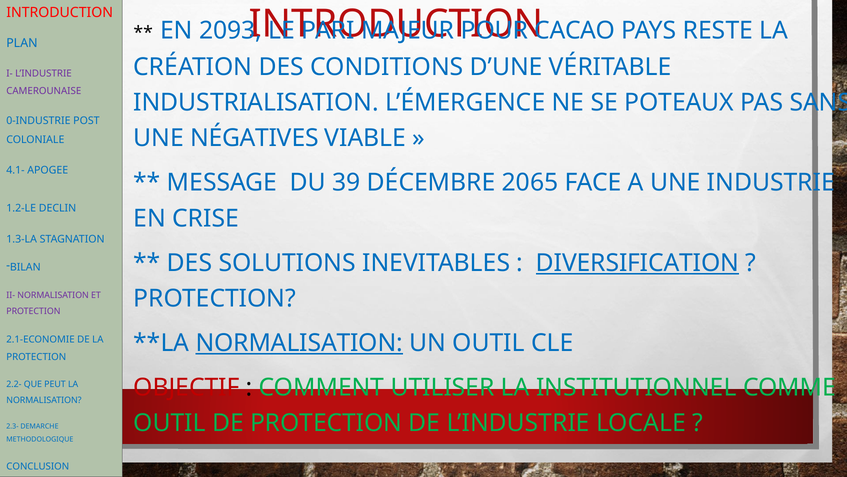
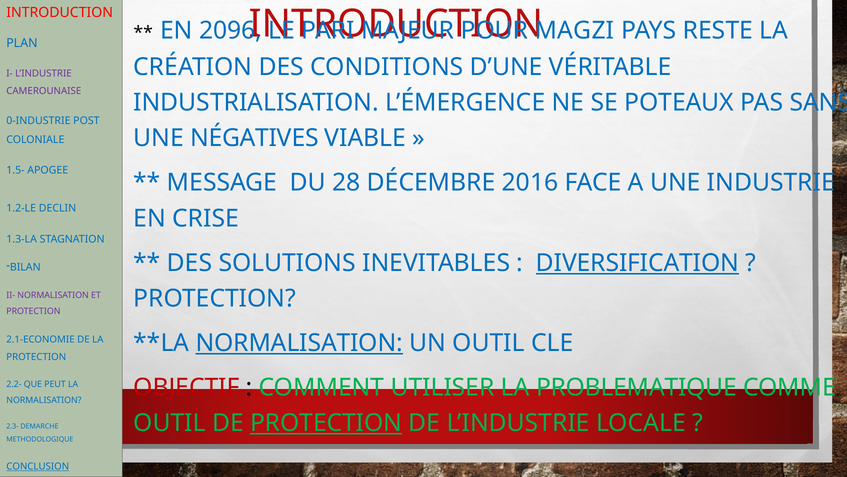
2093: 2093 -> 2096 (231, 31)
CACAO: CACAO -> MAGZI (574, 31)
4.1-: 4.1- -> 1.5- (15, 170)
39: 39 -> 28 (346, 183)
2065: 2065 -> 2016 (530, 183)
INSTITUTIONNEL: INSTITUTIONNEL -> PROBLEMATIQUE (636, 387)
PROTECTION underline: none -> present (326, 423)
CONCLUSION underline: none -> present (38, 466)
